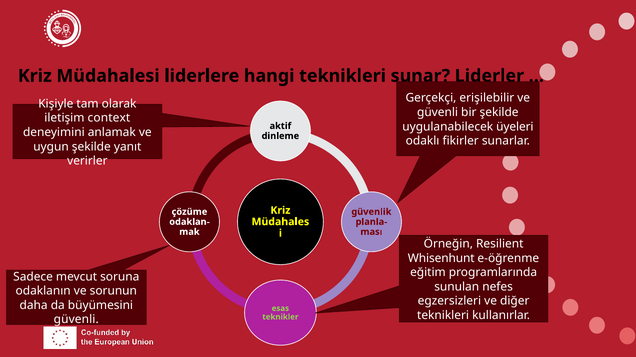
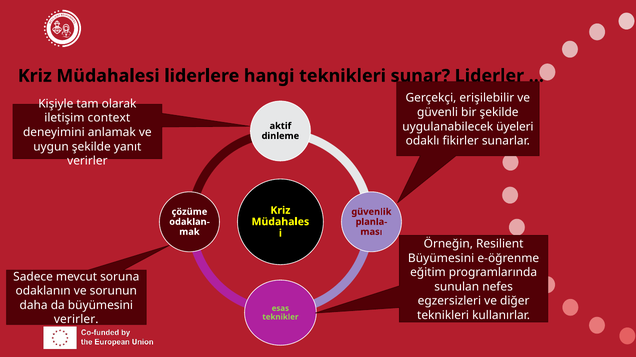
Whisenhunt: Whisenhunt -> Büyümesini (441, 259)
güvenli: güvenli -> verirler (76, 320)
